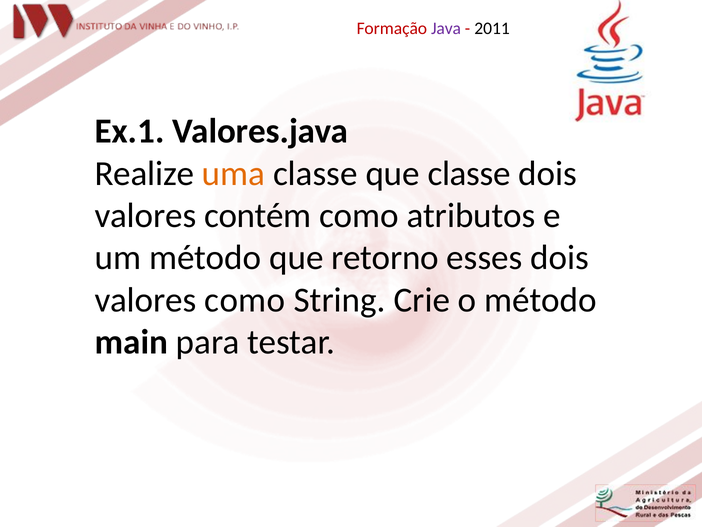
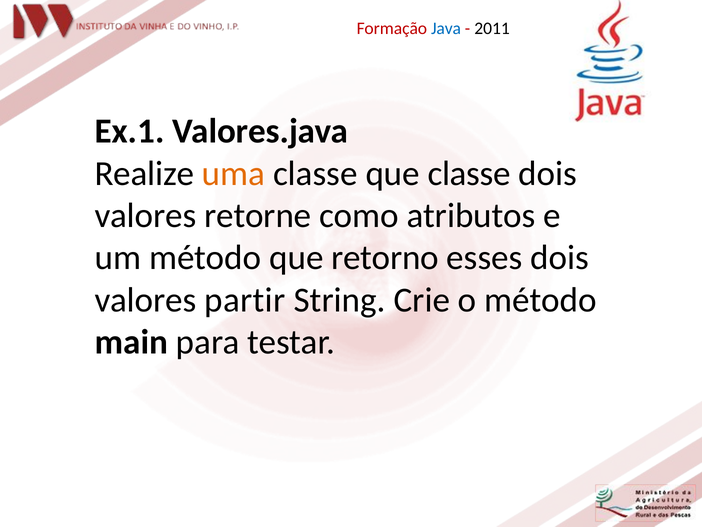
Java colour: purple -> blue (446, 29)
contém: contém -> retorne (258, 215)
valores como: como -> partir (245, 300)
